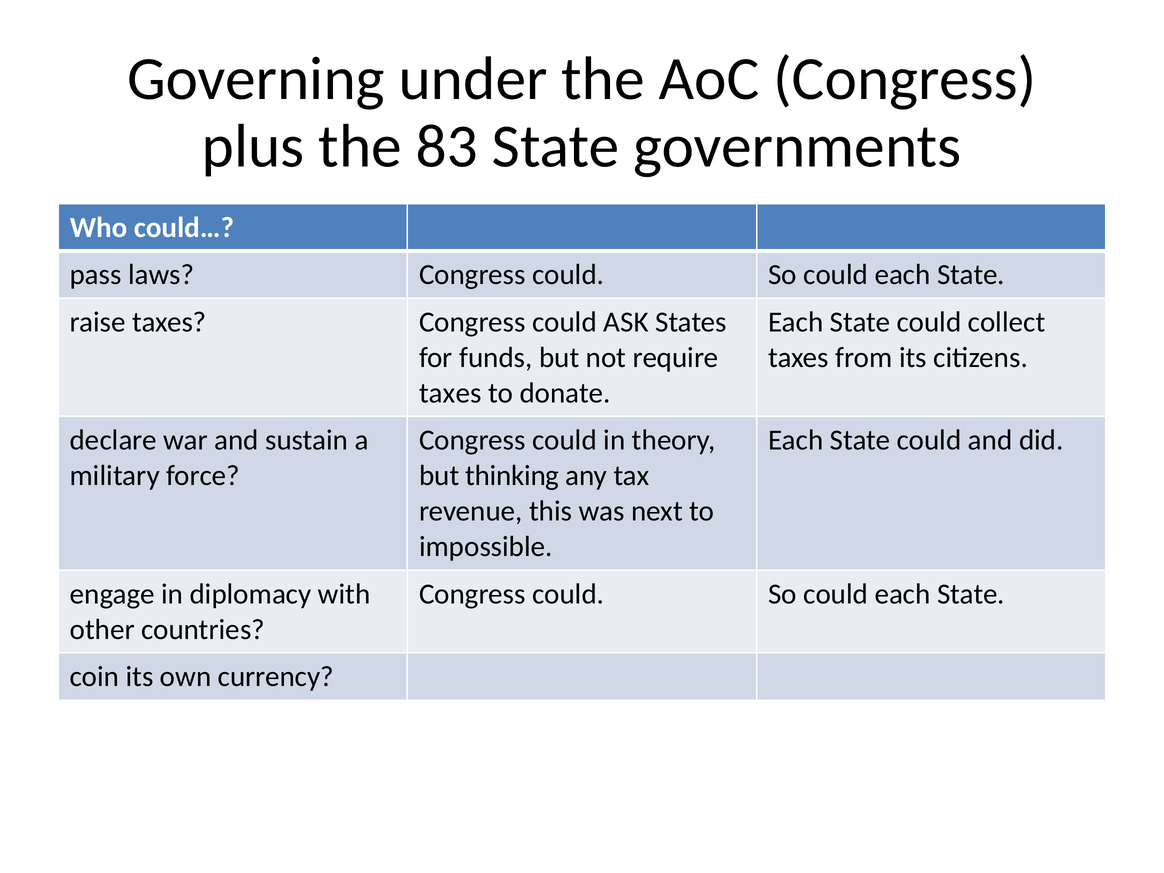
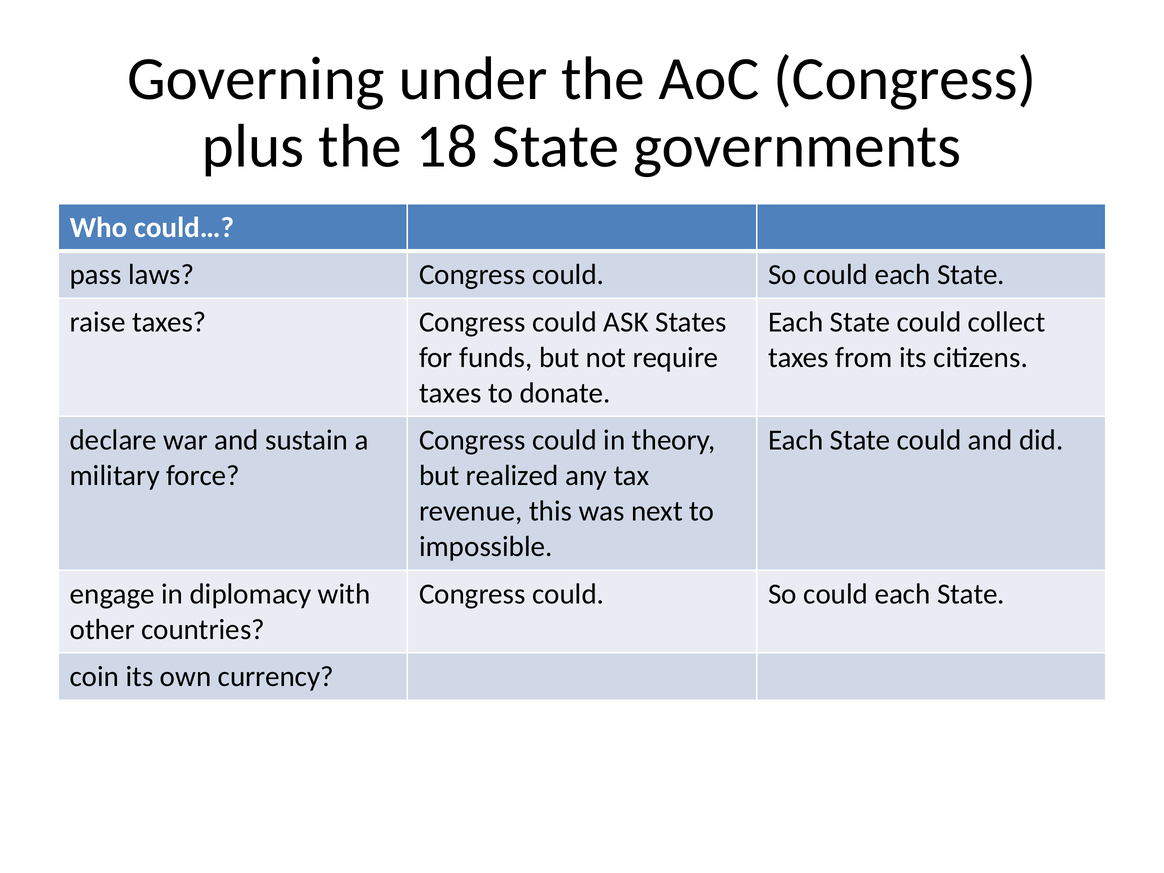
83: 83 -> 18 (447, 147)
thinking: thinking -> realized (512, 476)
